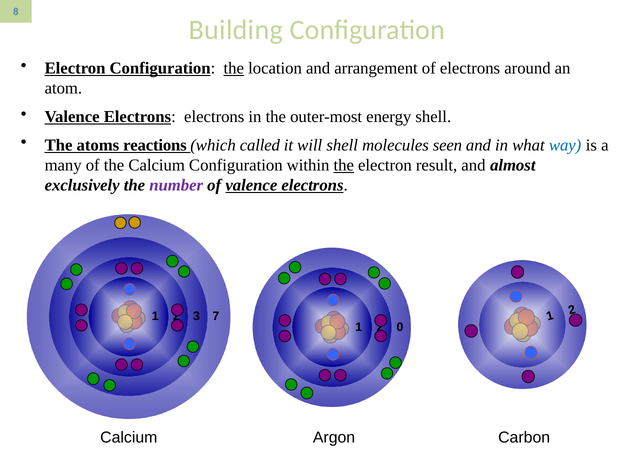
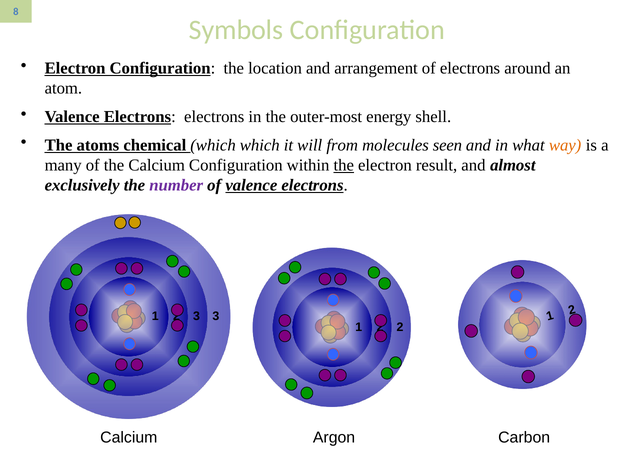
Building: Building -> Symbols (236, 30)
the underline: present -> none (234, 68)
reactions: reactions -> chemical (155, 145)
which called: called -> which (260, 145)
will shell: shell -> from (342, 145)
way colour: blue -> orange (565, 145)
3 7: 7 -> 3 (216, 317)
0: 0 -> 2 (400, 327)
